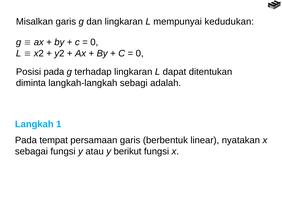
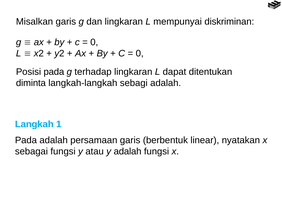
kedudukan: kedudukan -> diskriminan (229, 22)
Pada tempat: tempat -> adalah (54, 141)
y berikut: berikut -> adalah (128, 152)
